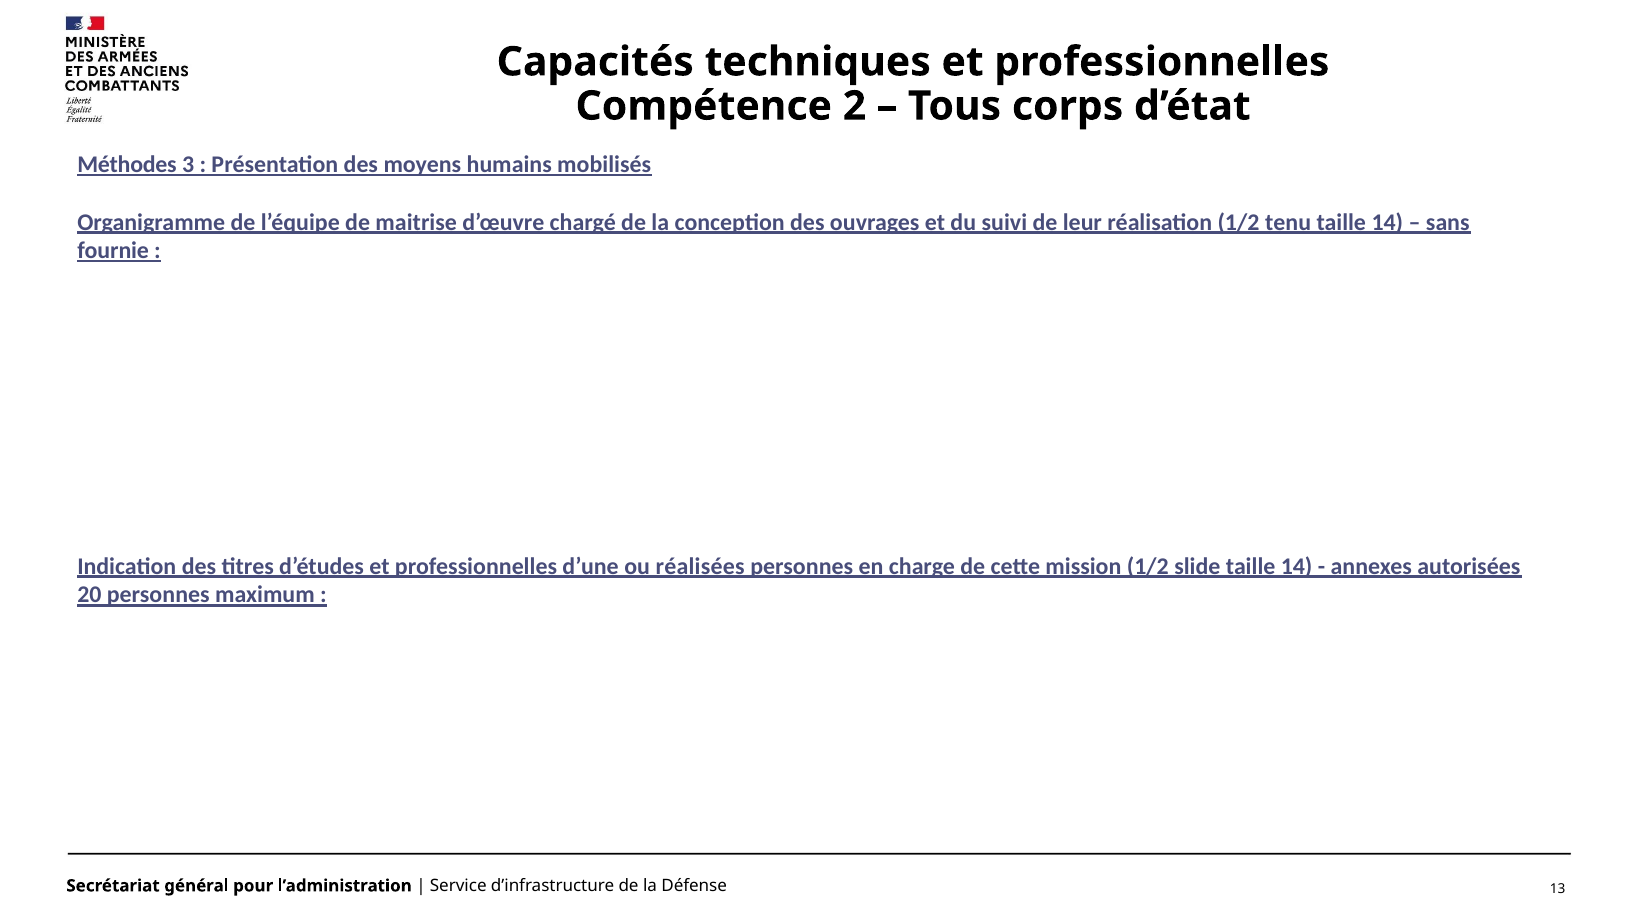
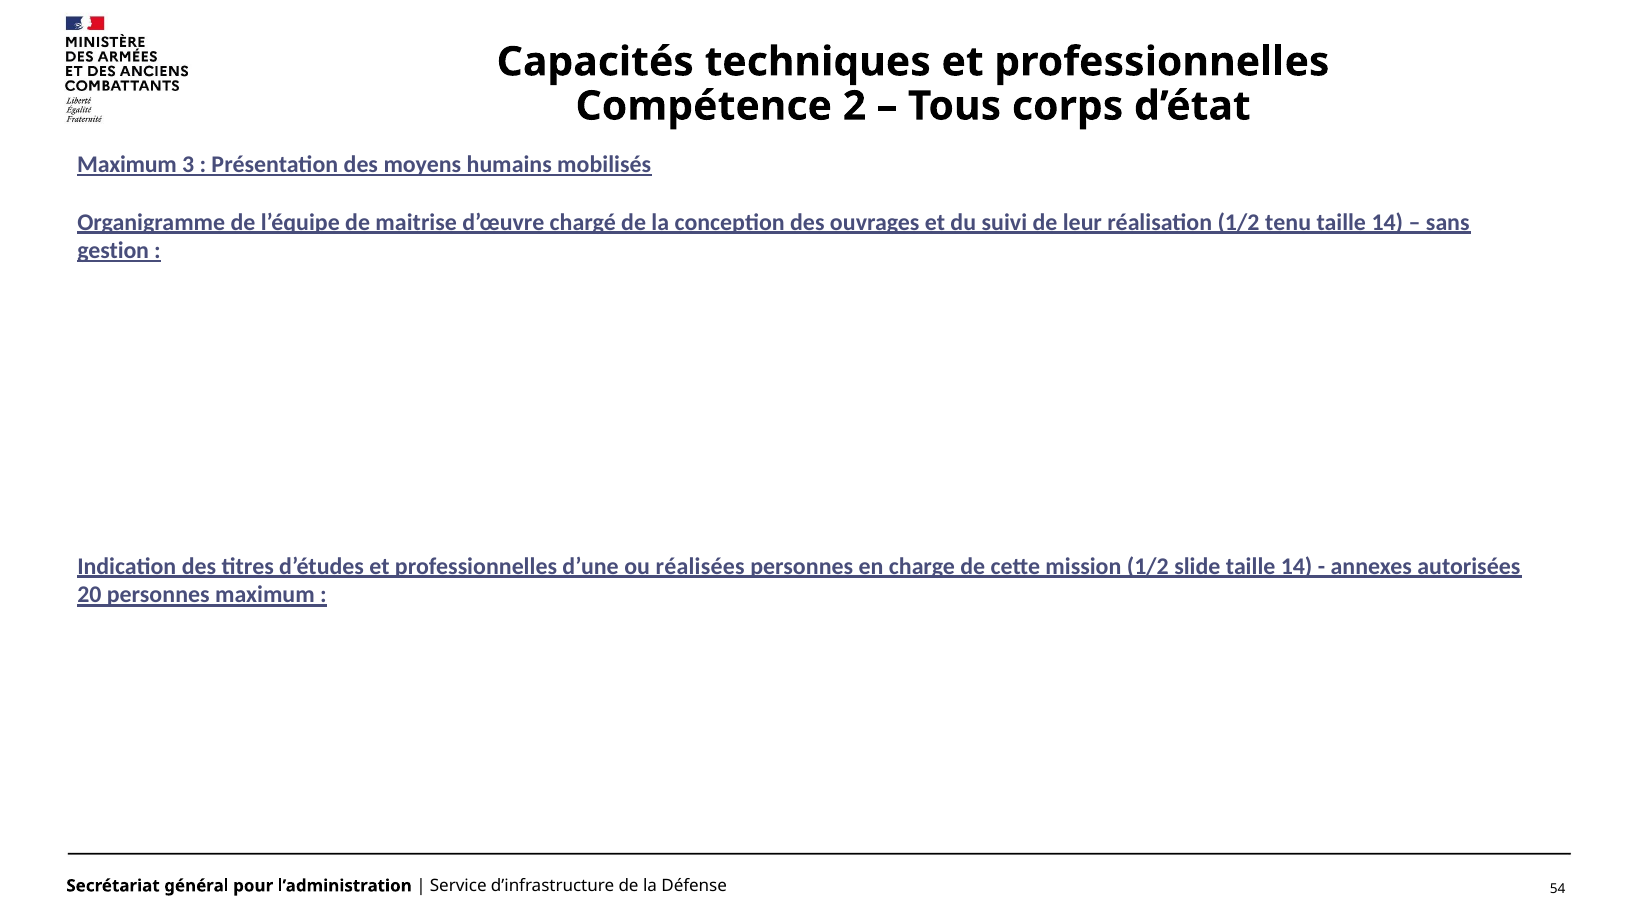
Méthodes: Méthodes -> Maximum (127, 165)
fournie: fournie -> gestion (113, 251)
13: 13 -> 54 (1558, 889)
